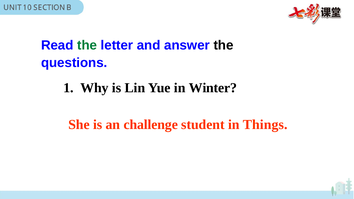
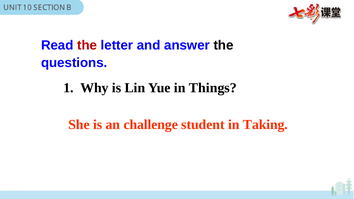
the colour: green -> red (87, 45)
Winter: Winter -> Things (213, 88)
Things: Things -> Taking (265, 125)
